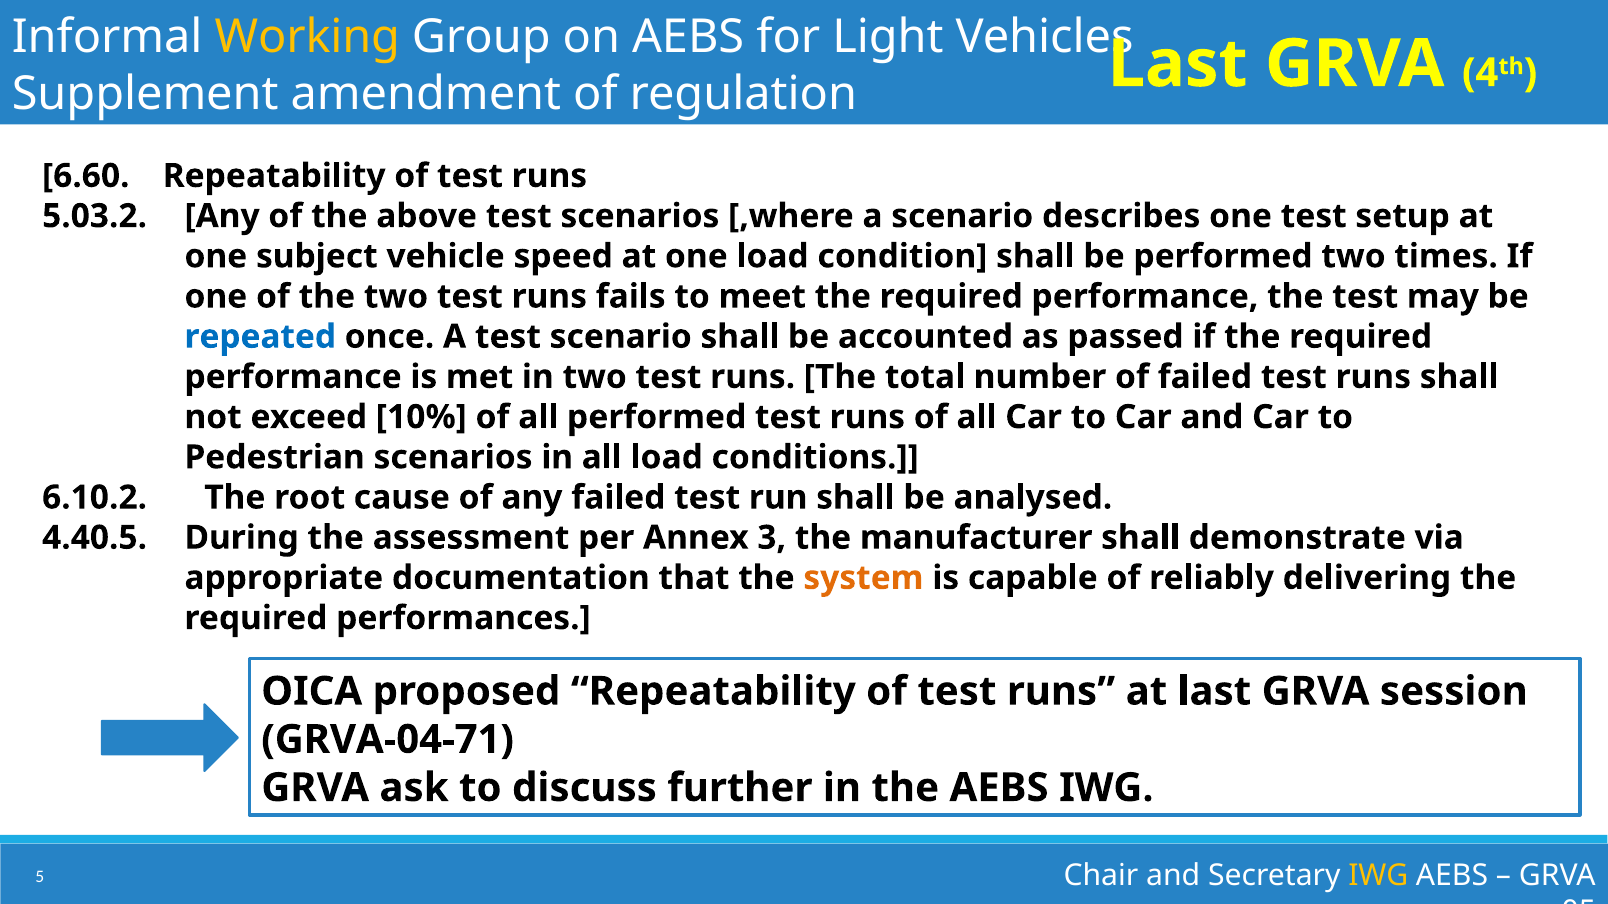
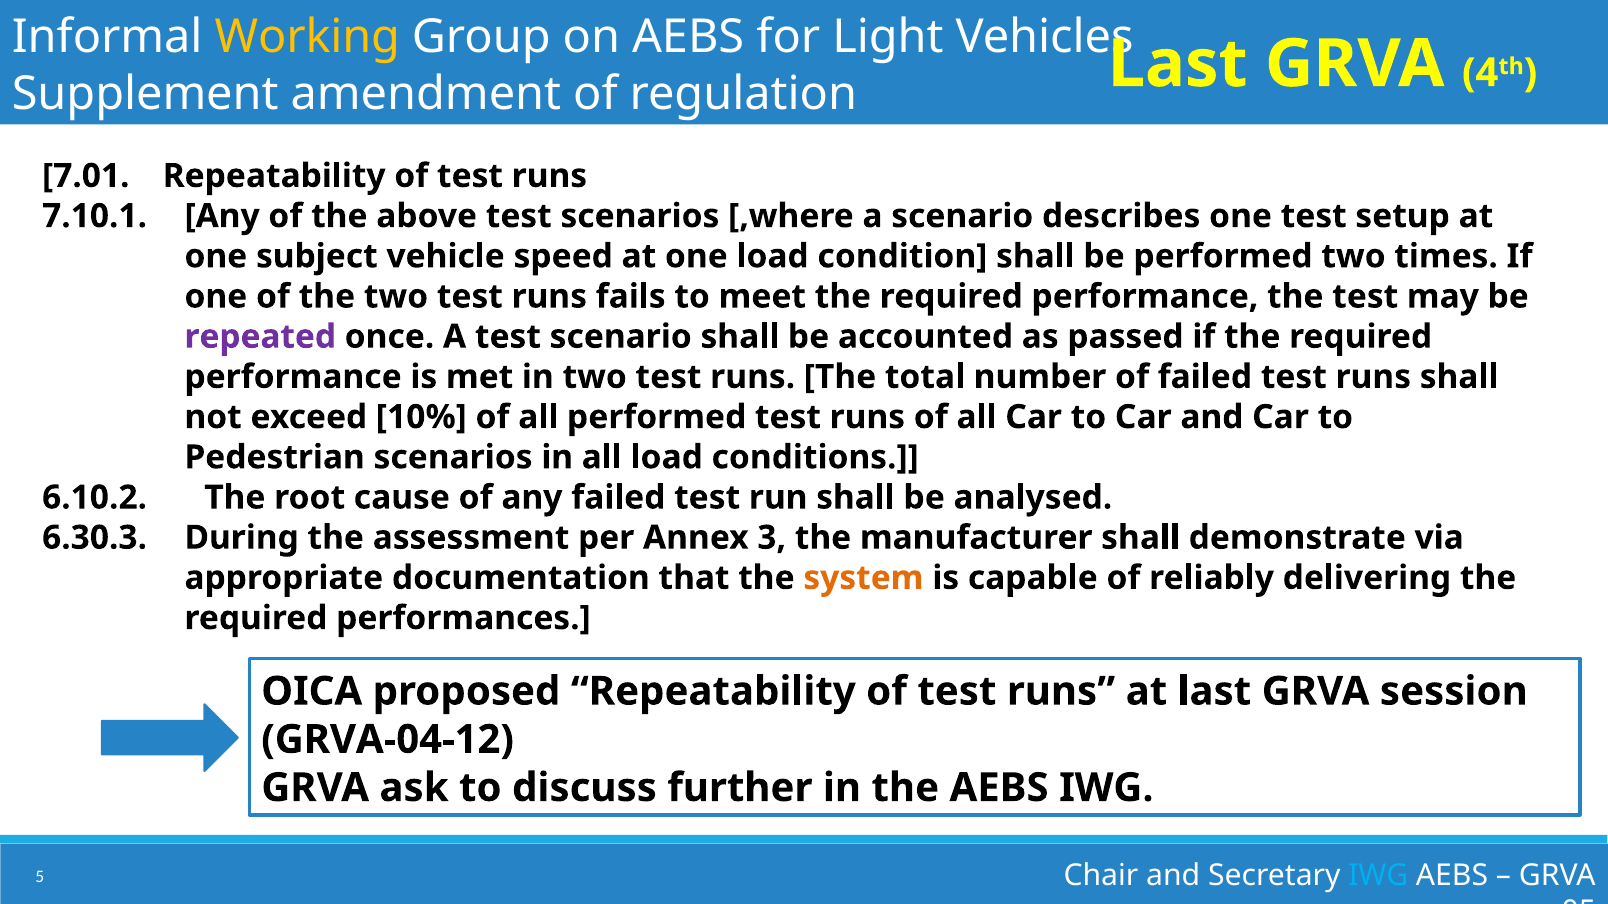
6.60: 6.60 -> 7.01 (86, 176)
5.03.2: 5.03.2 -> 7.10.1 (95, 216)
repeated colour: blue -> purple (260, 337)
4.40.5: 4.40.5 -> 6.30.3 (95, 538)
GRVA-04-71: GRVA-04-71 -> GRVA-04-12 (388, 740)
IWG colour: yellow -> light blue (1378, 876)
